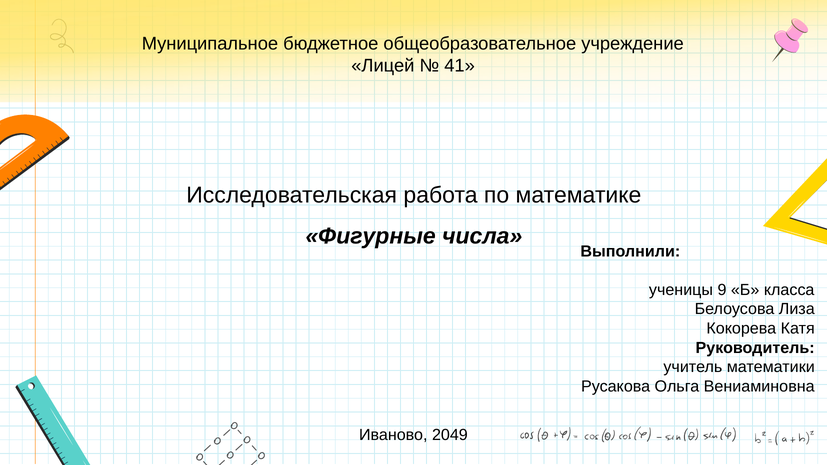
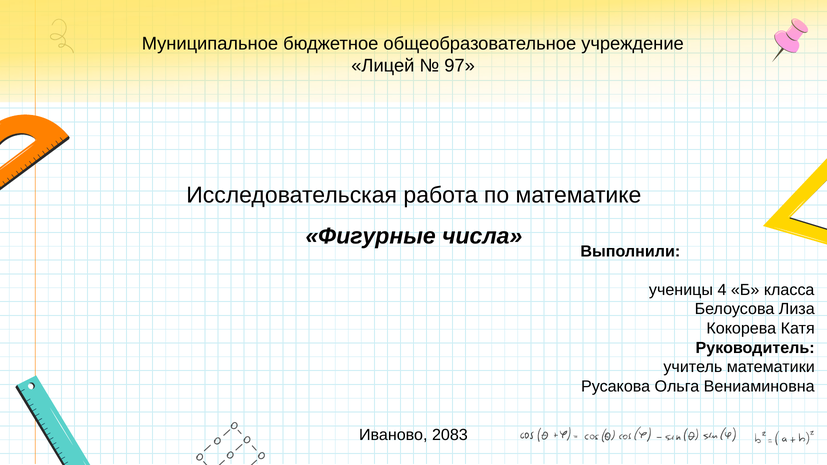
41: 41 -> 97 (460, 66)
9: 9 -> 4 (722, 290)
2049: 2049 -> 2083 (450, 435)
